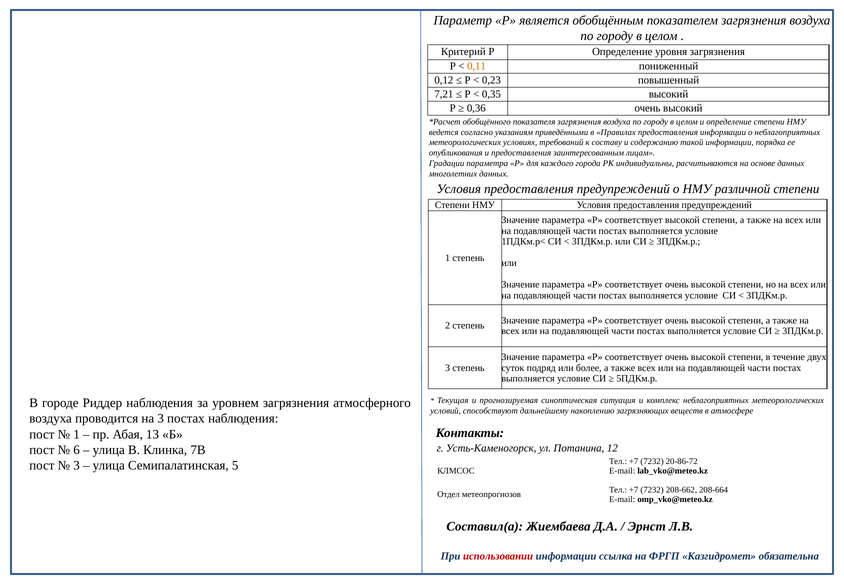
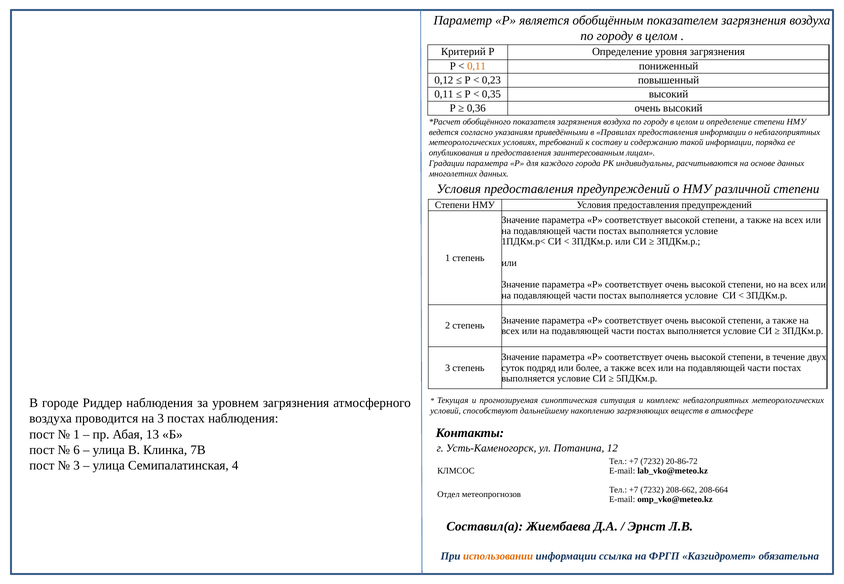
7,21: 7,21 -> 0,11 (444, 94)
5: 5 -> 4 (235, 466)
использовании colour: red -> orange (498, 556)
